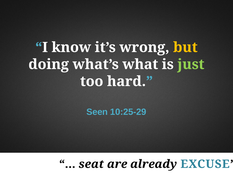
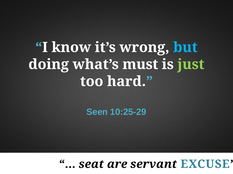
but colour: yellow -> light blue (185, 48)
what: what -> must (140, 65)
already: already -> servant (154, 165)
